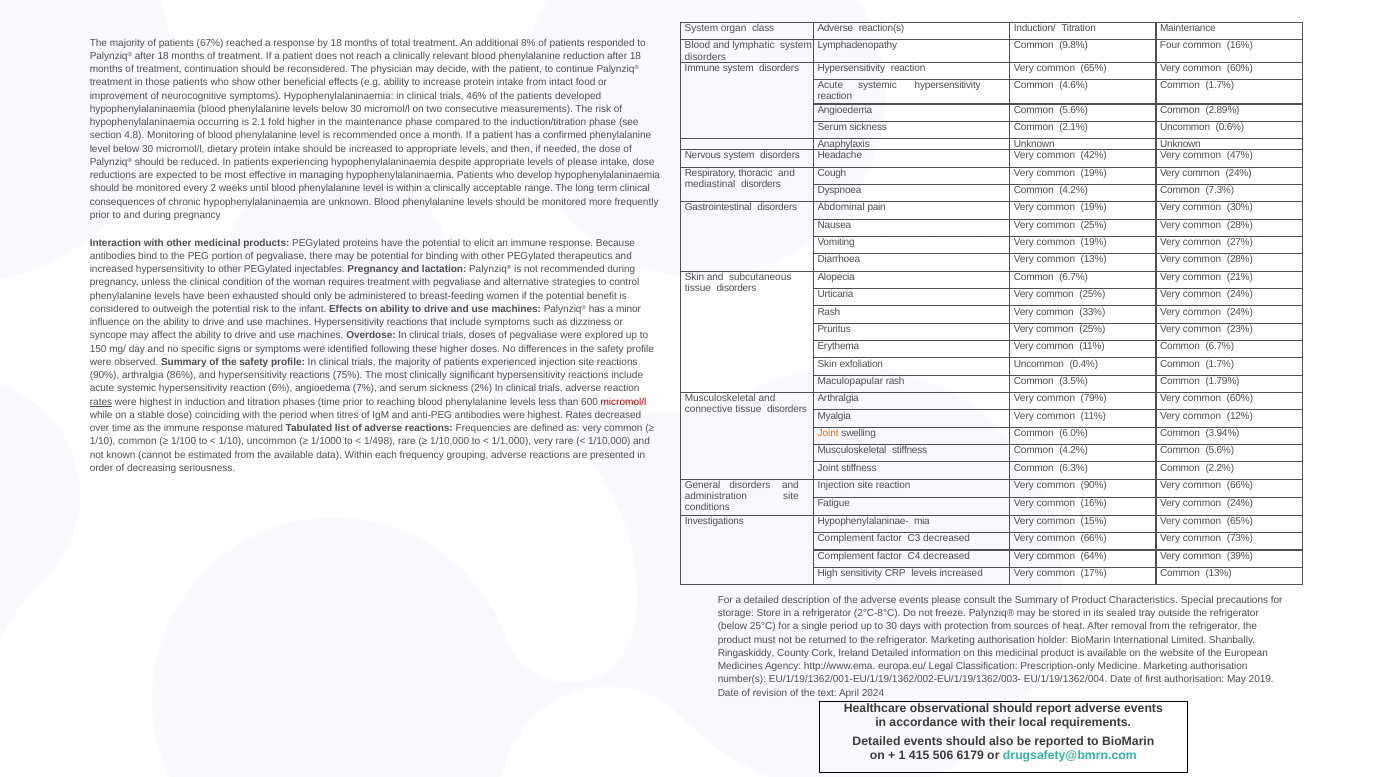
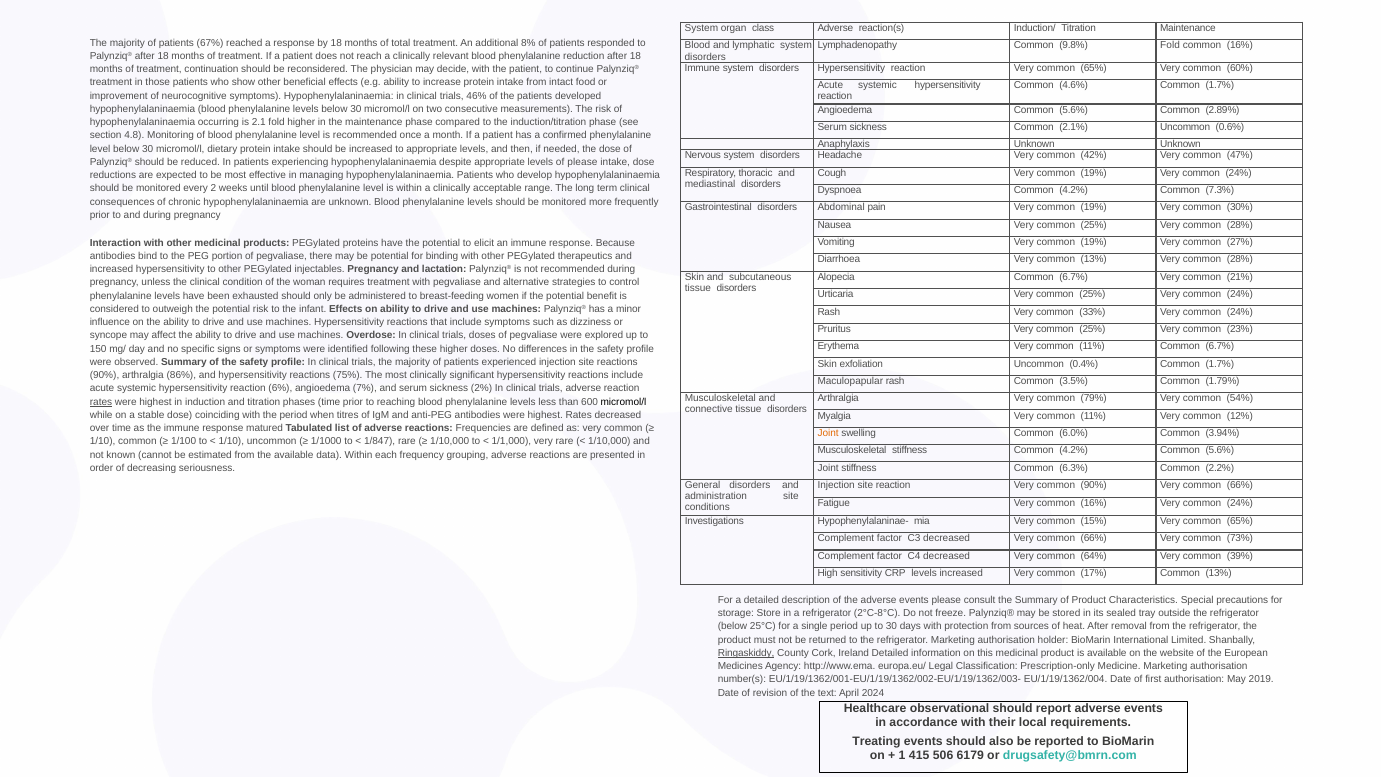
9.8% Four: Four -> Fold (1170, 45)
79% Very common 60%: 60% -> 54% (1240, 398)
micromol/l colour: red -> black (623, 402)
1/498: 1/498 -> 1/847 (380, 441)
Ringaskiddy underline: none -> present (746, 653)
Detailed: Detailed -> Treating (876, 741)
